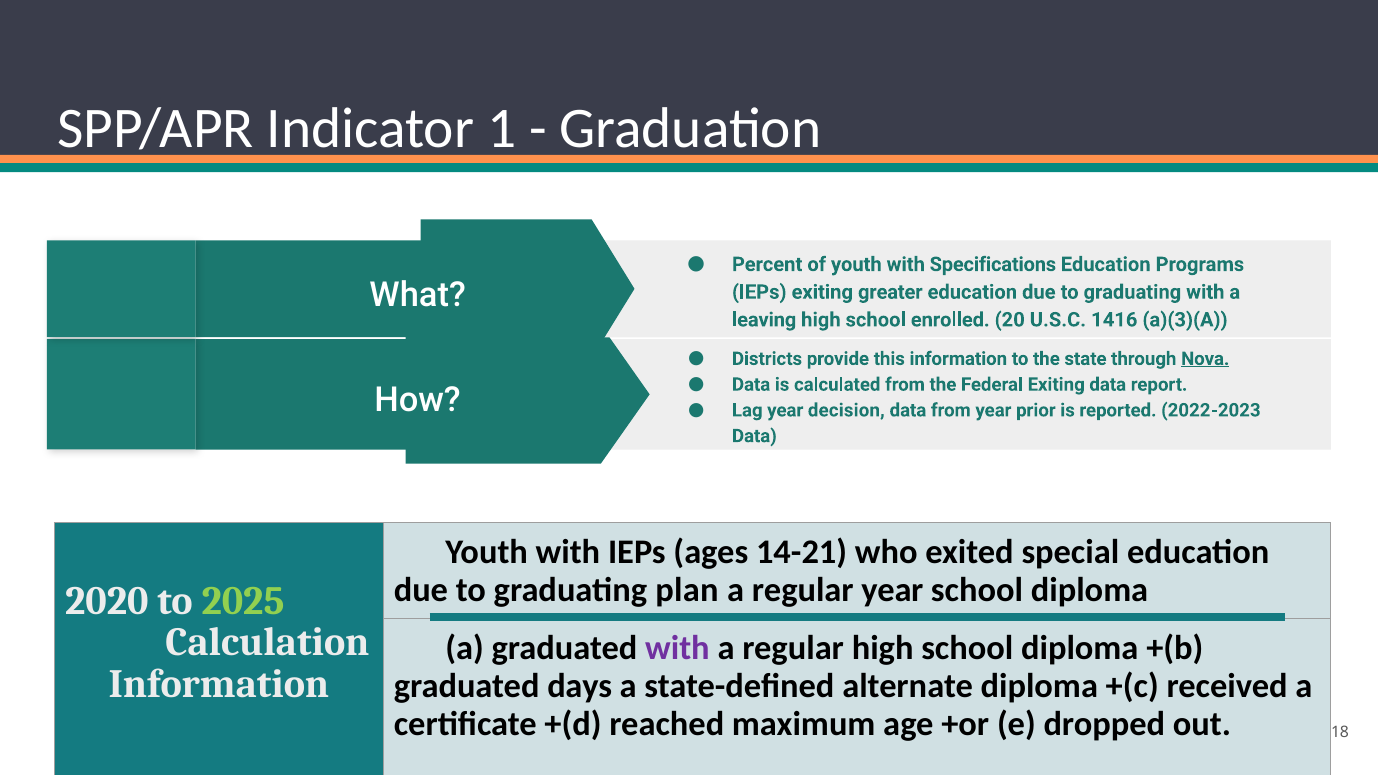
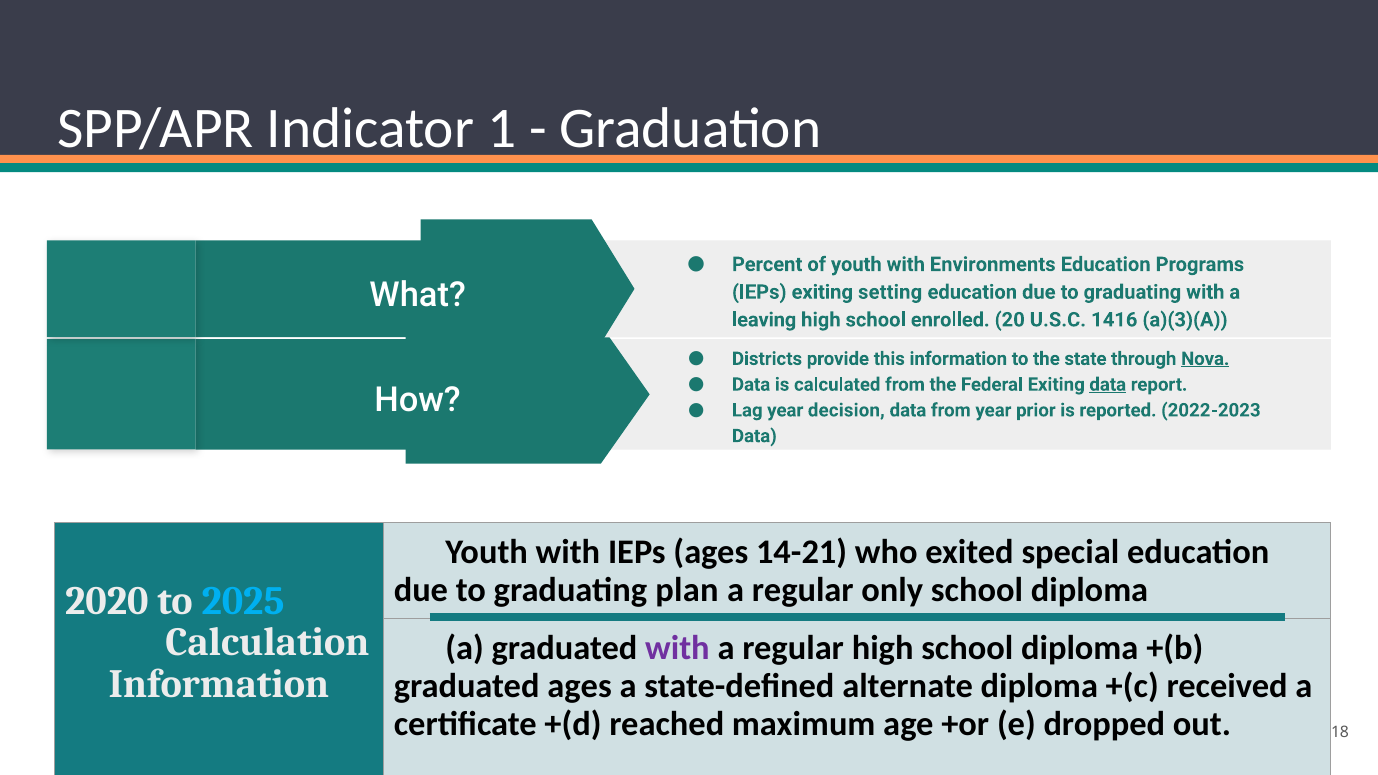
Specifications: Specifications -> Environments (993, 264)
greater: greater -> setting (890, 292)
data underline: none -> present (1108, 385)
regular year: year -> only (892, 590)
2025 colour: light green -> light blue (243, 601)
graduated days: days -> ages (580, 686)
